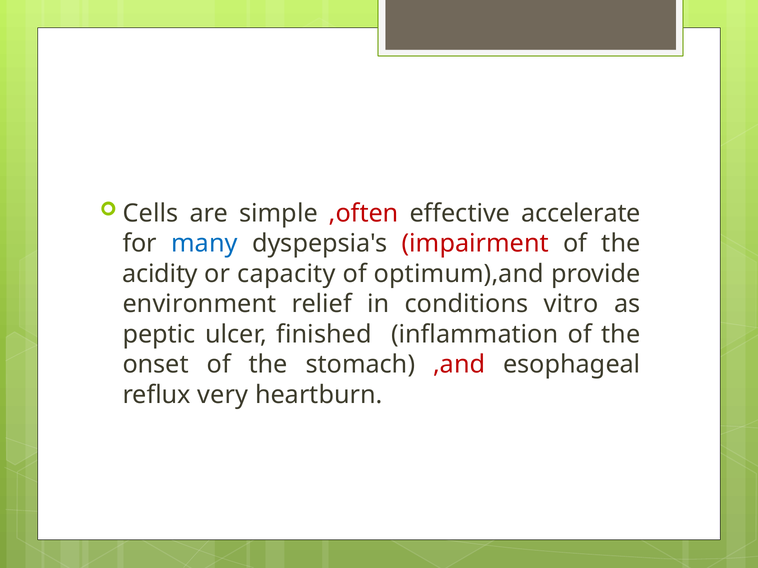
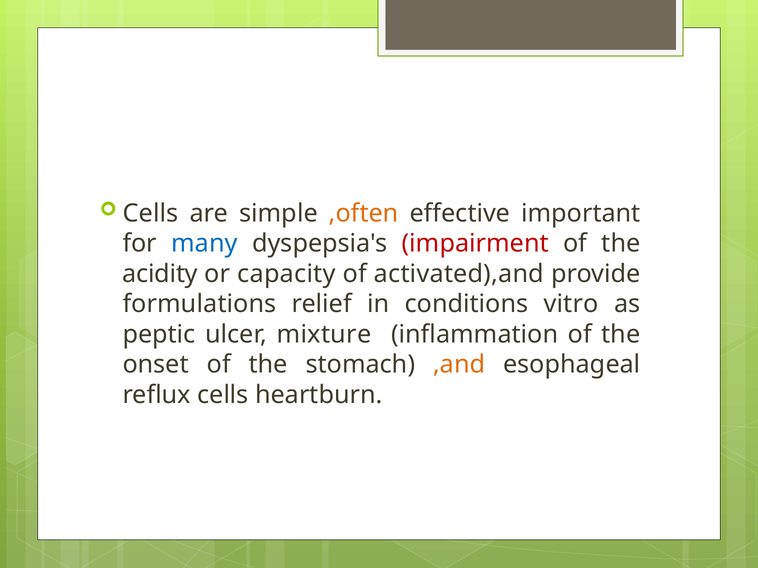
,often colour: red -> orange (364, 213)
accelerate: accelerate -> important (581, 213)
optimum),and: optimum),and -> activated),and (459, 274)
environment: environment -> formulations (200, 304)
finished: finished -> mixture (324, 335)
,and colour: red -> orange (459, 365)
reflux very: very -> cells (223, 395)
